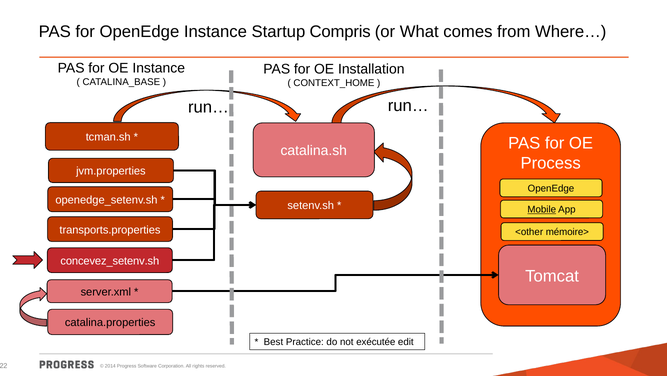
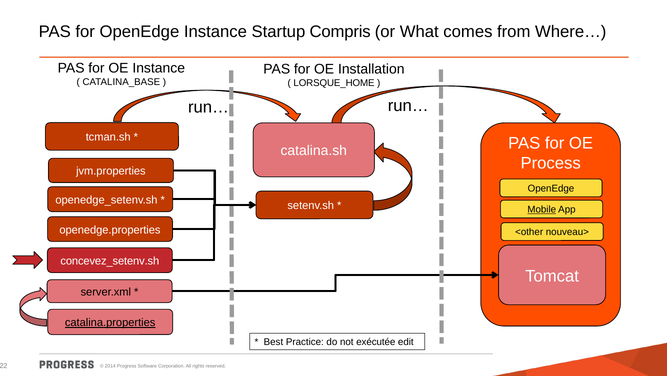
CONTEXT_HOME: CONTEXT_HOME -> LORSQUE_HOME (334, 83)
transports.properties: transports.properties -> openedge.properties (110, 229)
mémoire>: mémoire> -> nouveau> (567, 232)
catalina.properties underline: none -> present (110, 322)
